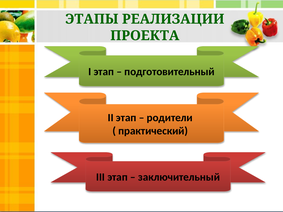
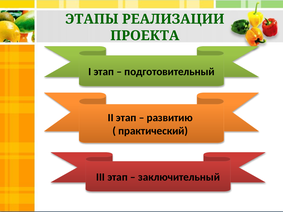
родители: родители -> развитию (170, 118)
